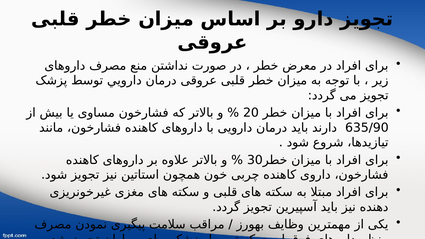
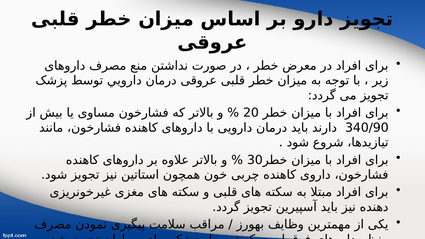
635/90: 635/90 -> 340/90 (367, 128)
